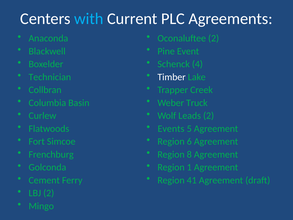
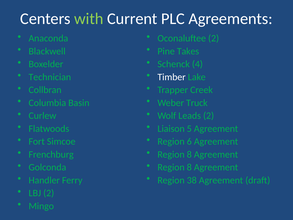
with colour: light blue -> light green (89, 19)
Event: Event -> Takes (188, 51)
Events: Events -> Liaison (171, 128)
1: 1 -> 8 (189, 167)
Cement: Cement -> Handler (44, 180)
41: 41 -> 38 (192, 180)
